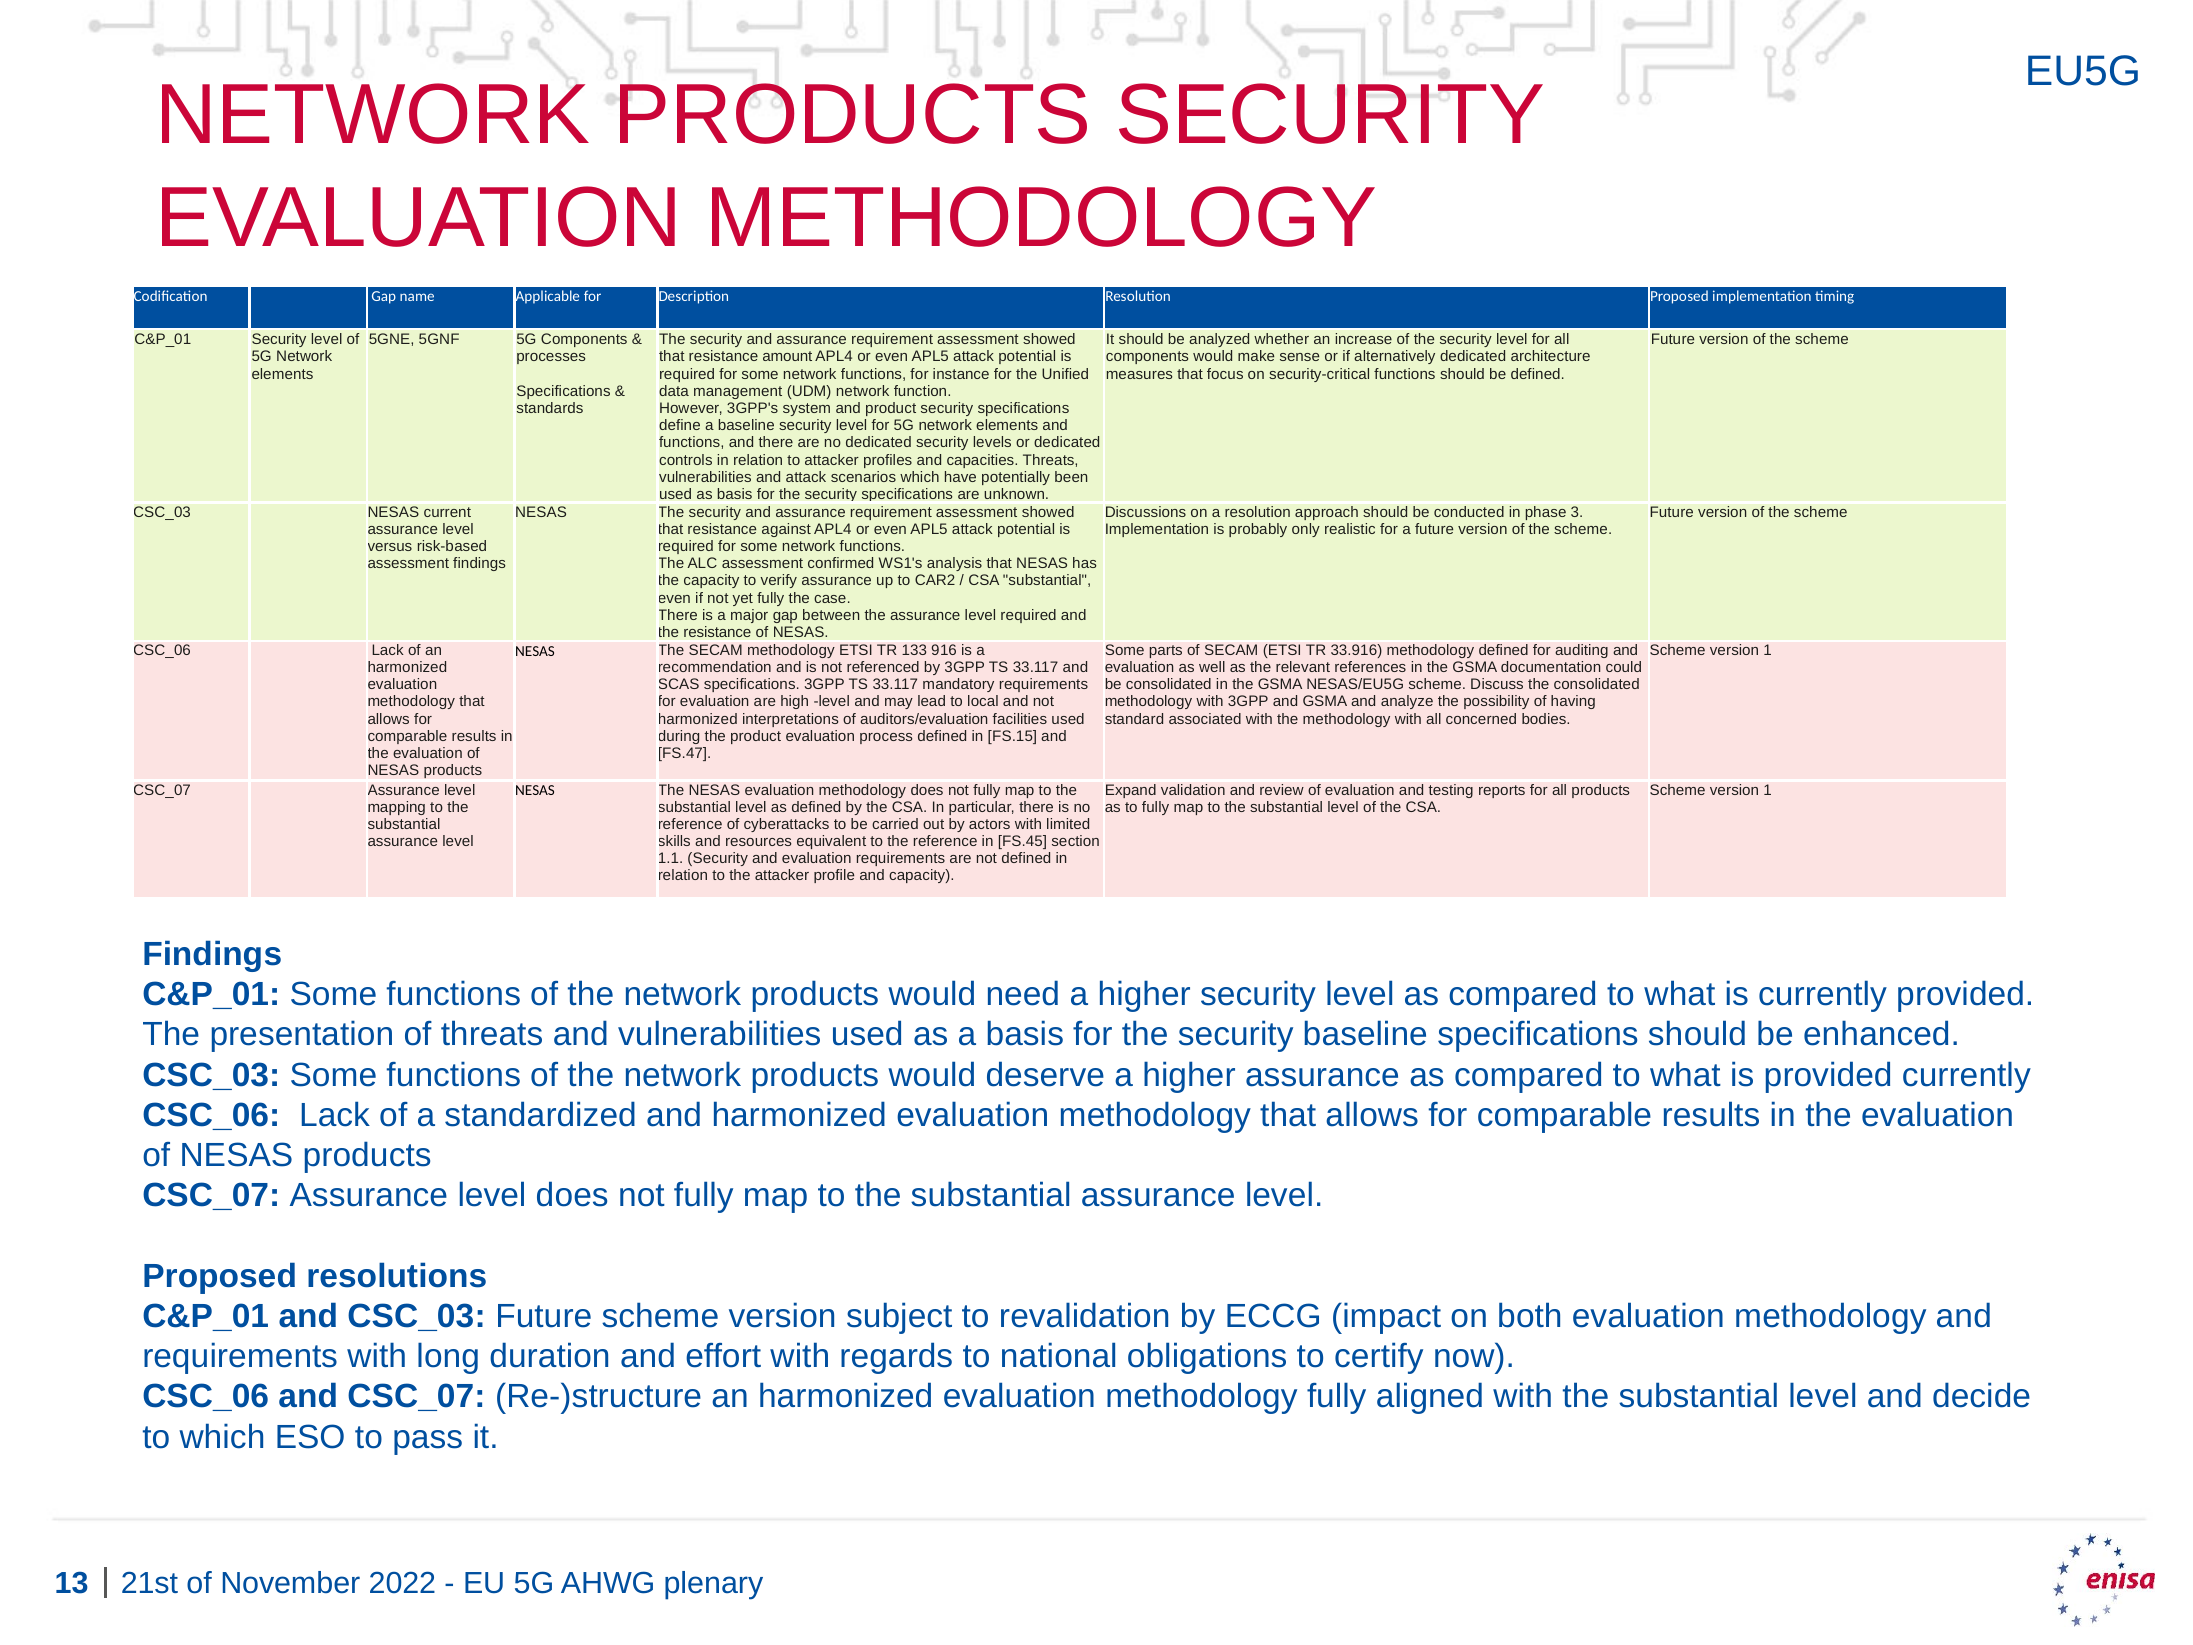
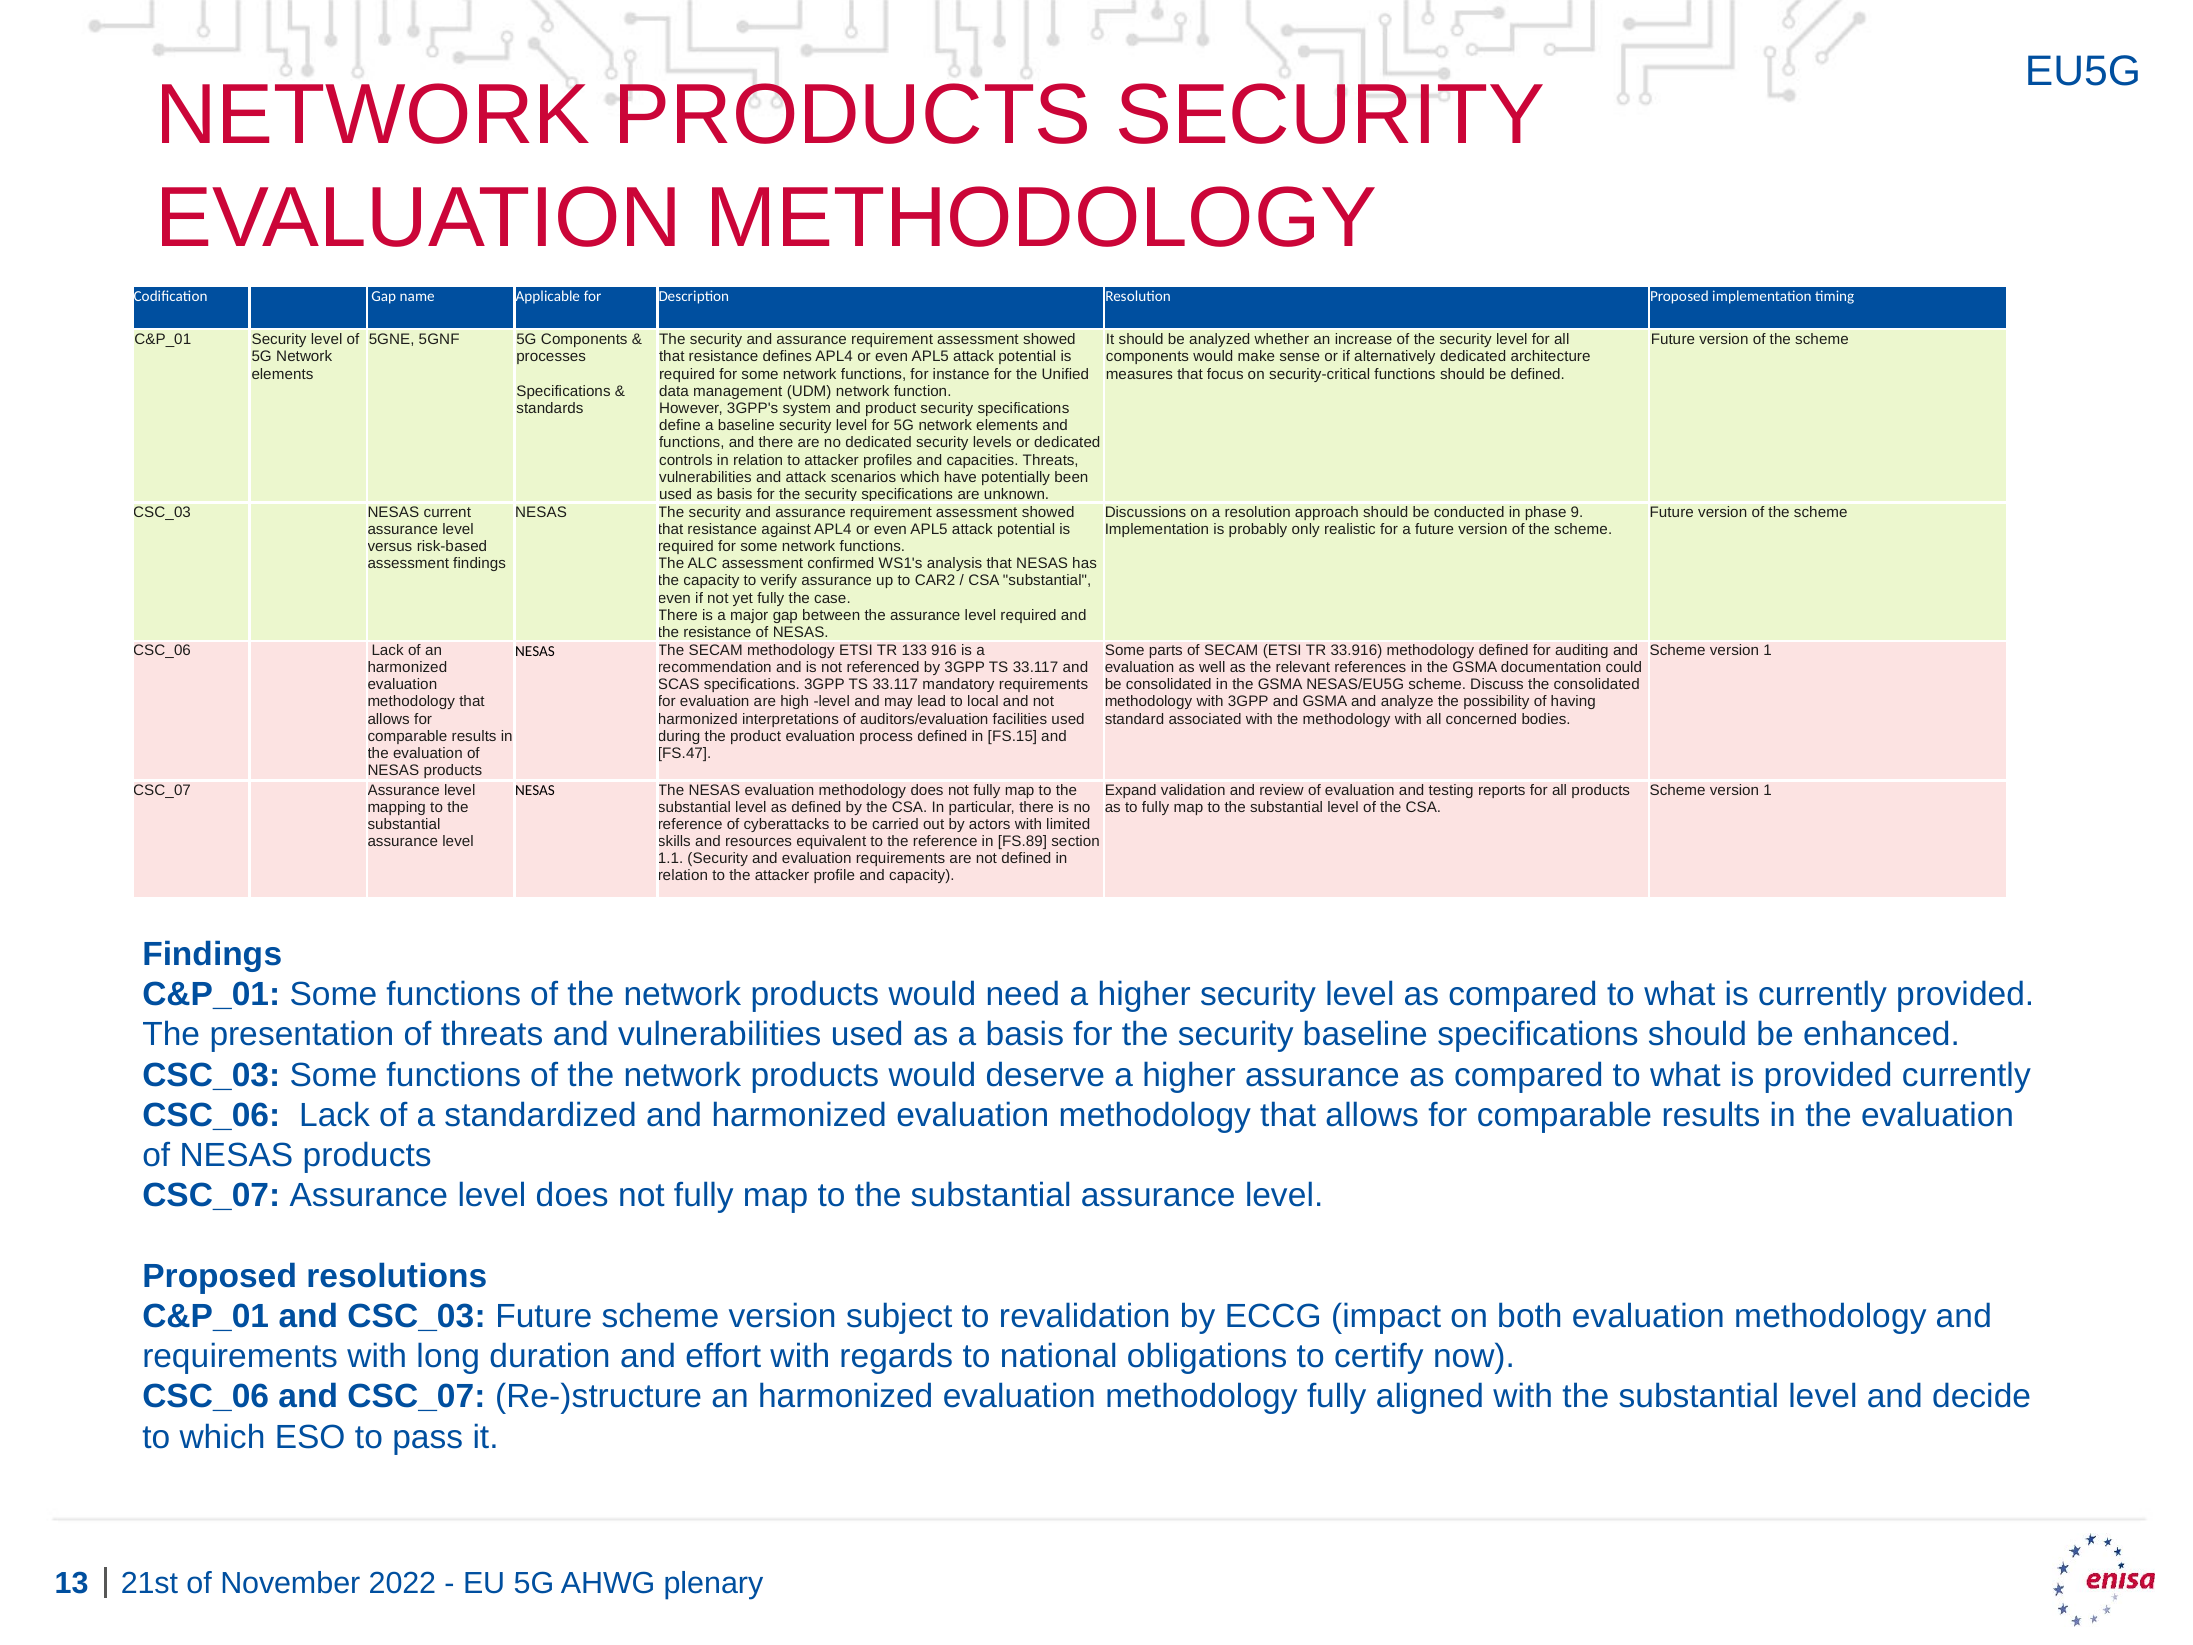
amount: amount -> defines (787, 357)
3: 3 -> 9 (1577, 512)
FS.45: FS.45 -> FS.89 (1022, 841)
